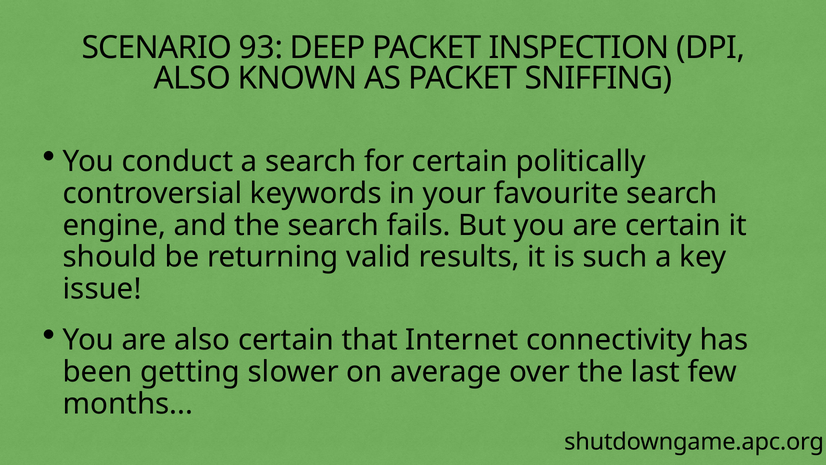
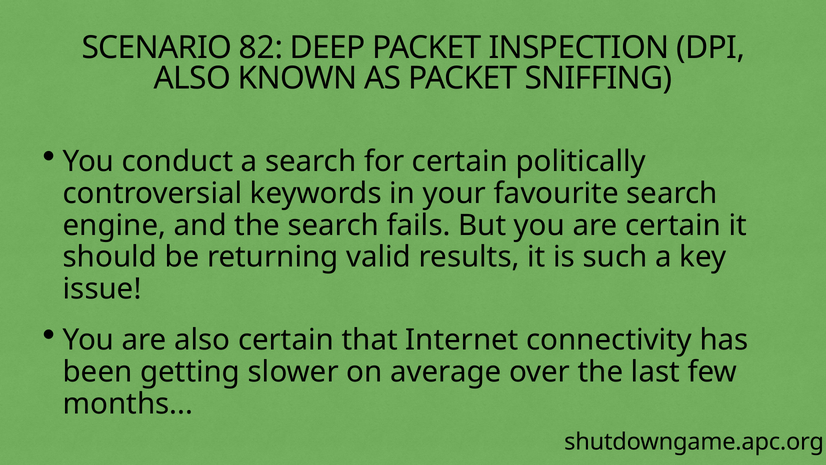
93: 93 -> 82 (261, 48)
